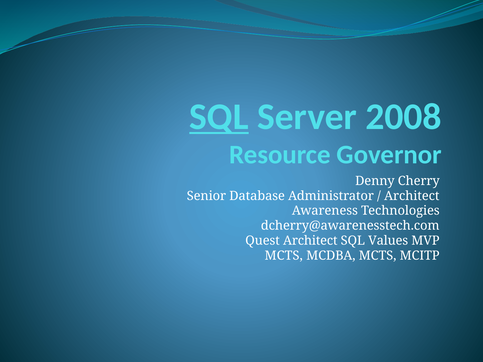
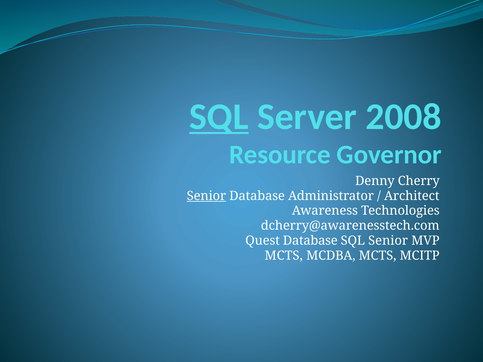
Senior underline: none -> present (206, 196)
Quest Architect: Architect -> Database (310, 241)
SQL Values: Values -> Senior (388, 241)
